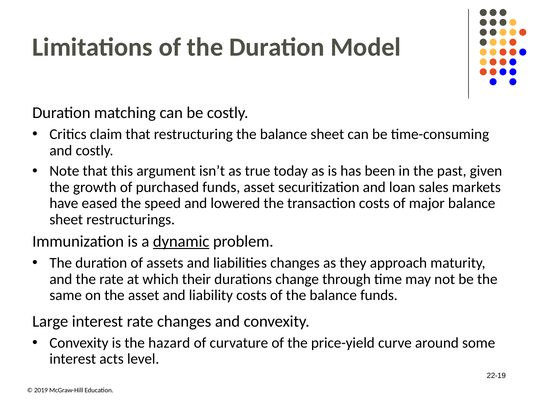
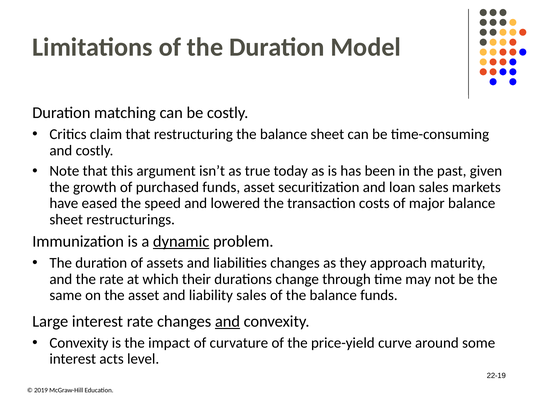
liability costs: costs -> sales (251, 295)
and underline: none -> present (227, 321)
hazard: hazard -> impact (169, 342)
